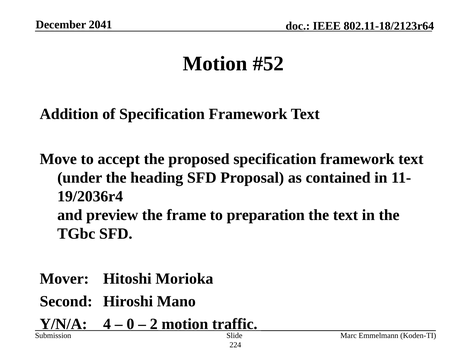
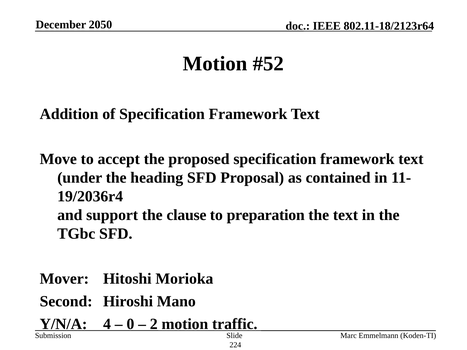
2041: 2041 -> 2050 (100, 25)
preview: preview -> support (112, 215)
frame: frame -> clause (186, 215)
